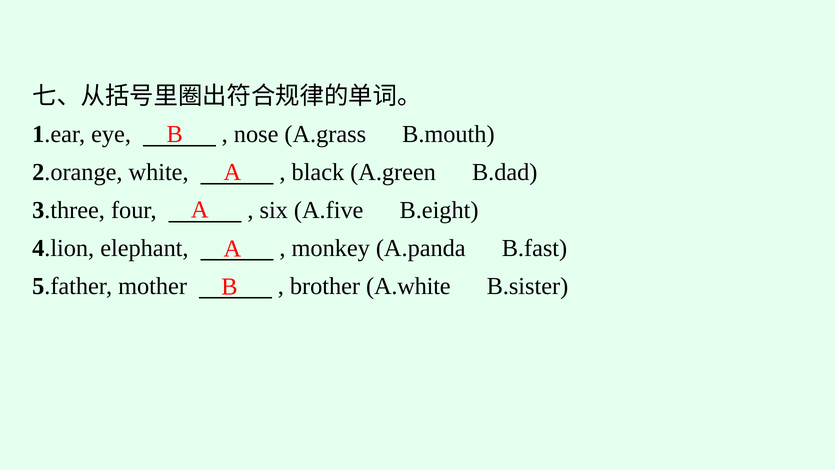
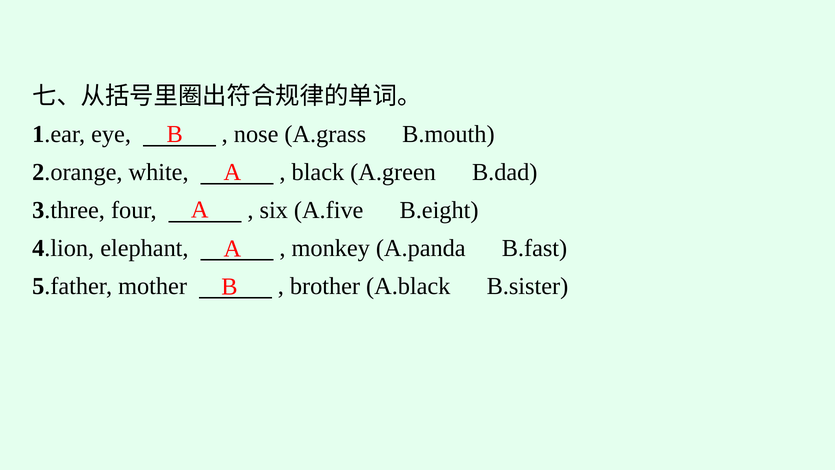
A.white: A.white -> A.black (408, 286)
